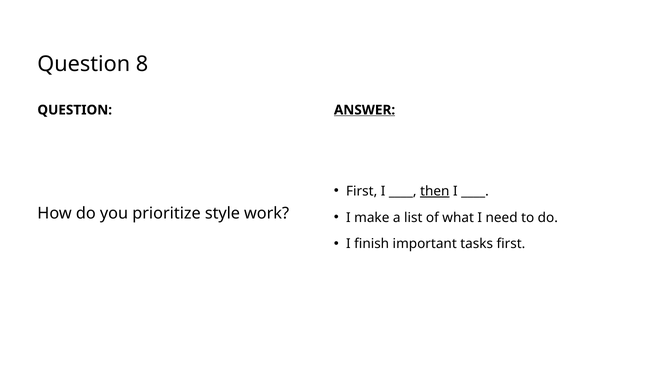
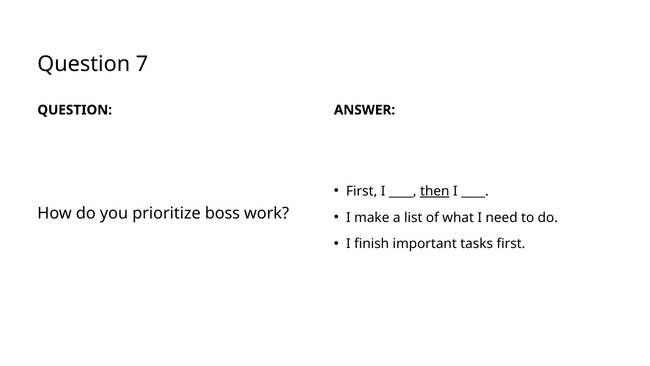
8: 8 -> 7 (142, 64)
ANSWER underline: present -> none (365, 110)
style: style -> boss (222, 213)
